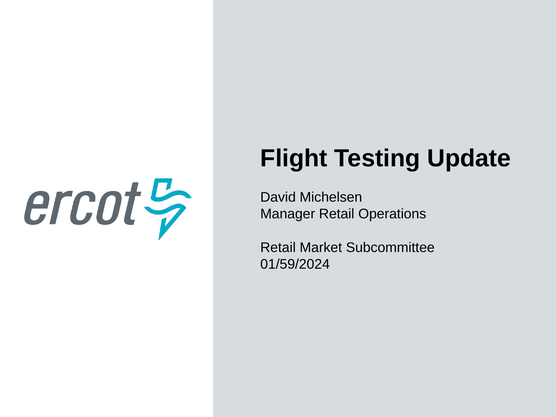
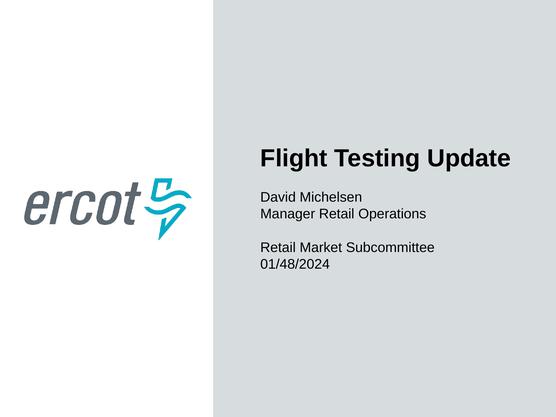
01/59/2024: 01/59/2024 -> 01/48/2024 (295, 264)
